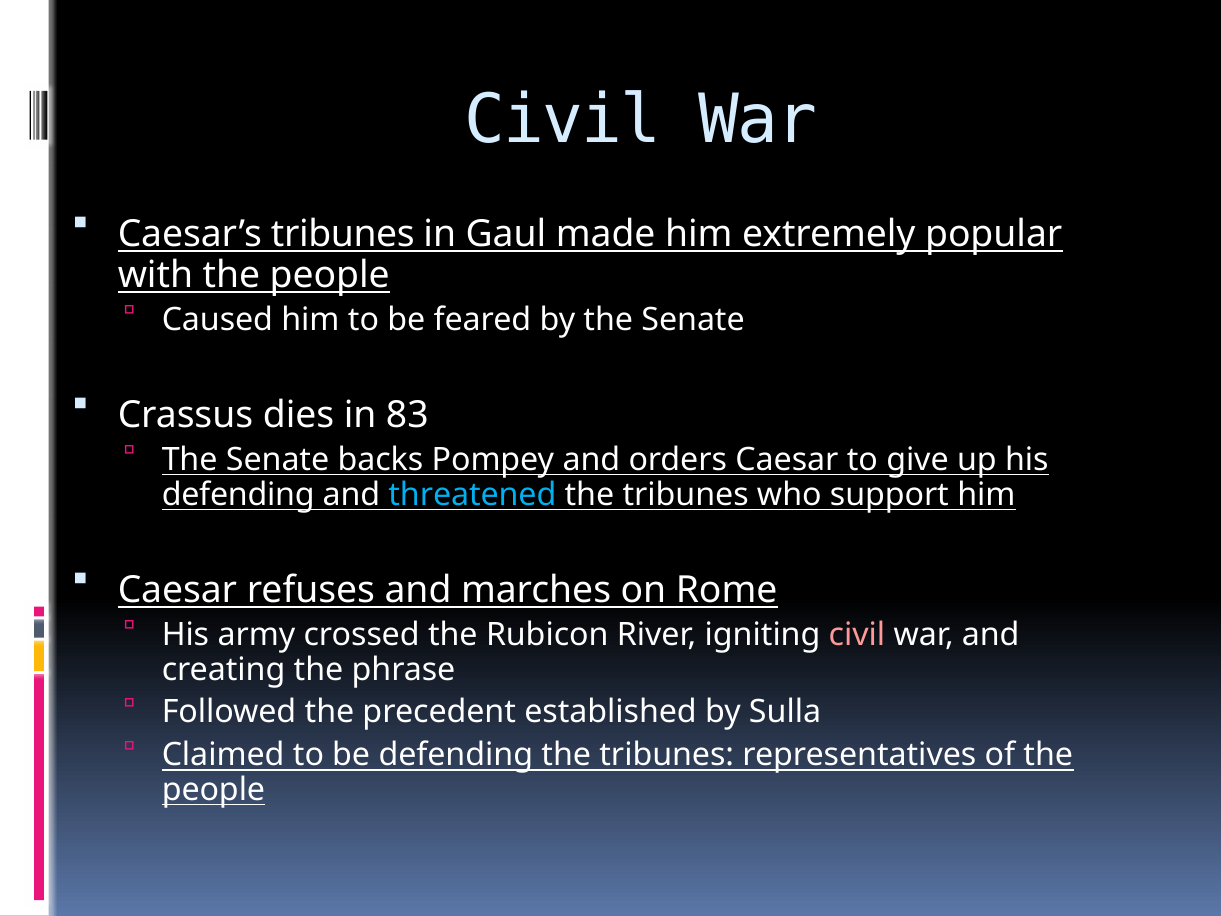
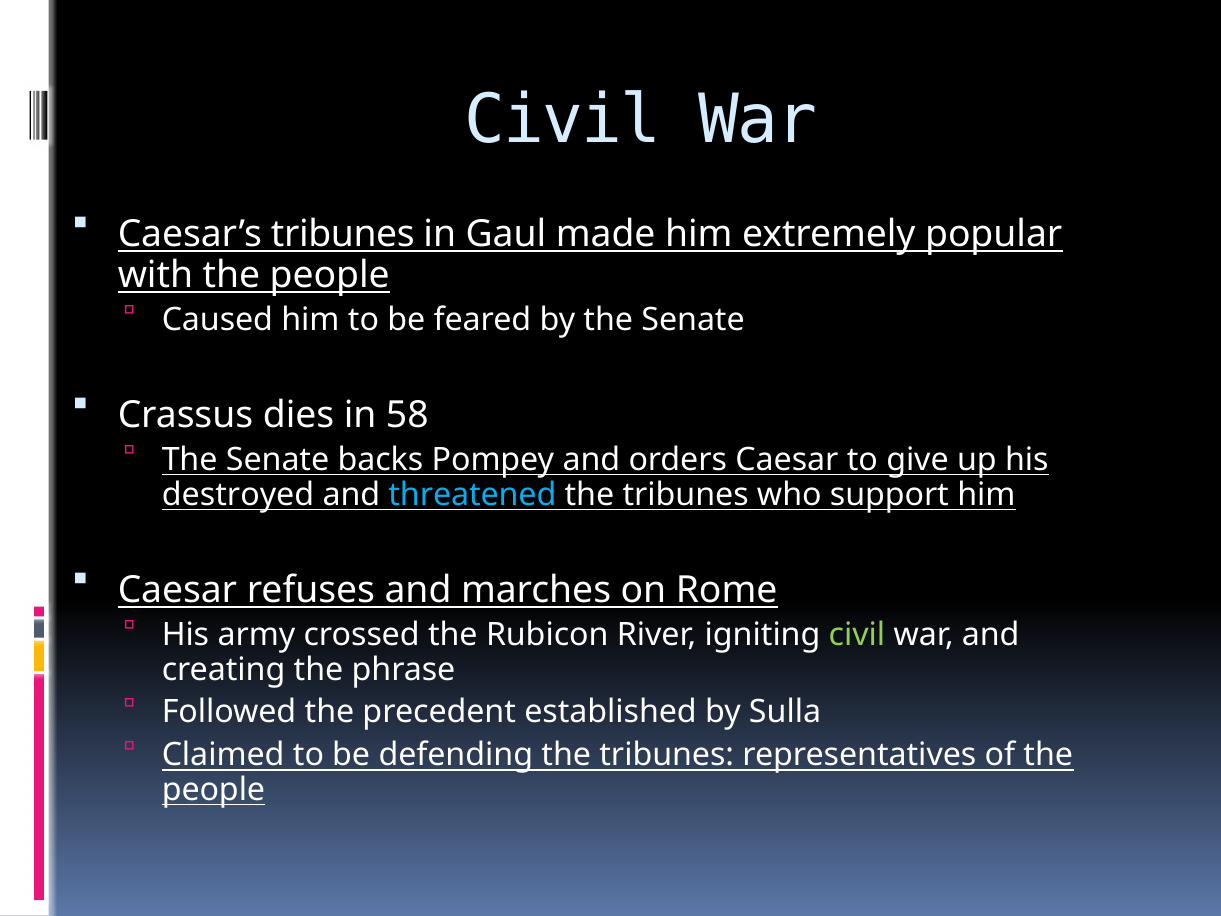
83: 83 -> 58 (407, 415)
defending: defending -> destroyed (238, 495)
civil colour: pink -> light green (857, 635)
